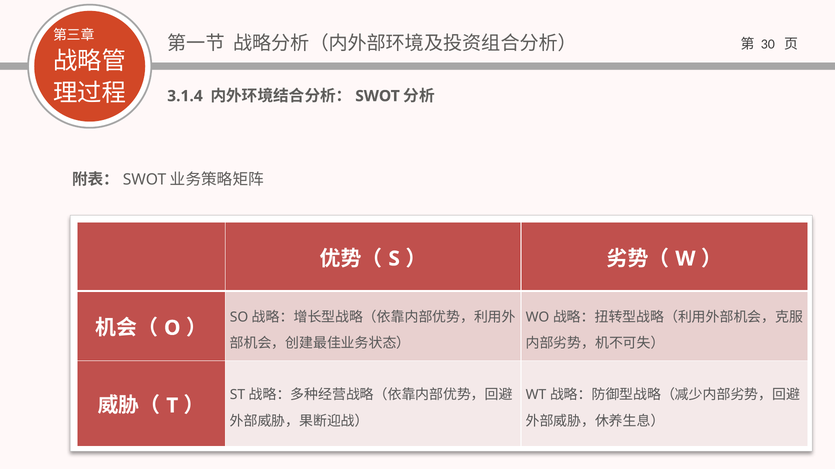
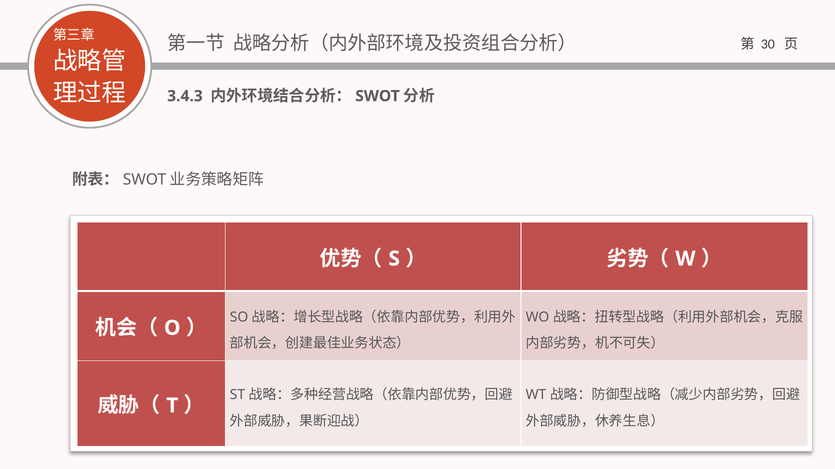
3.1.4: 3.1.4 -> 3.4.3 (185, 96)
